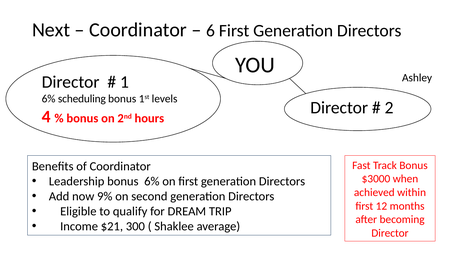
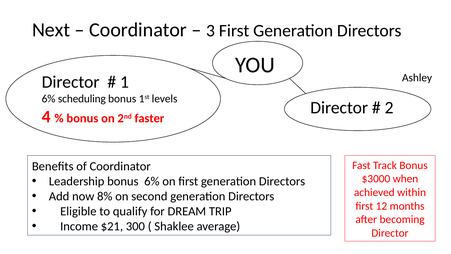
6: 6 -> 3 (211, 31)
hours: hours -> faster (149, 118)
9%: 9% -> 8% (105, 196)
